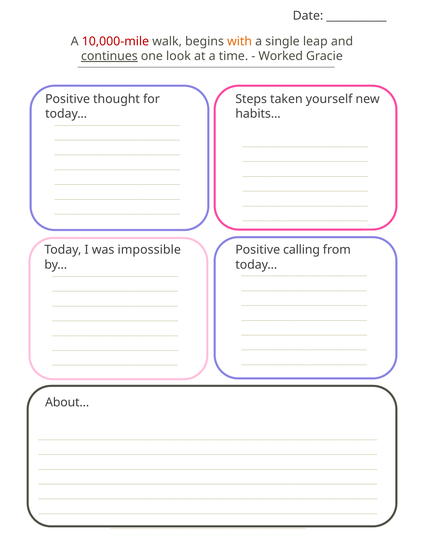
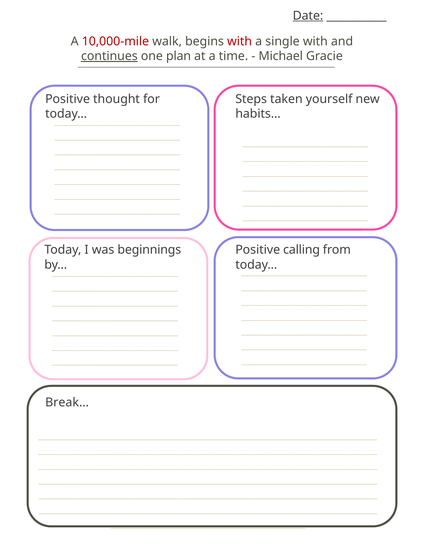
Date underline: none -> present (308, 16)
with colour: orange -> red (240, 41)
single leap: leap -> with (315, 41)
look: look -> plan (179, 56)
Worked: Worked -> Michael (281, 56)
impossible: impossible -> beginnings (149, 250)
About…: About… -> Break… (67, 402)
